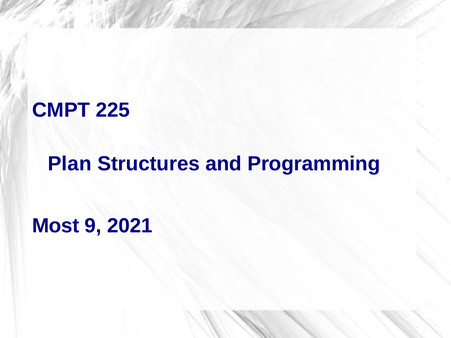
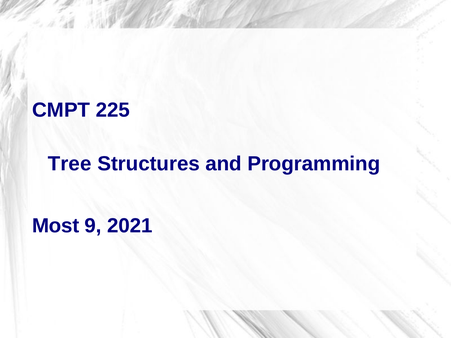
Plan: Plan -> Tree (70, 164)
